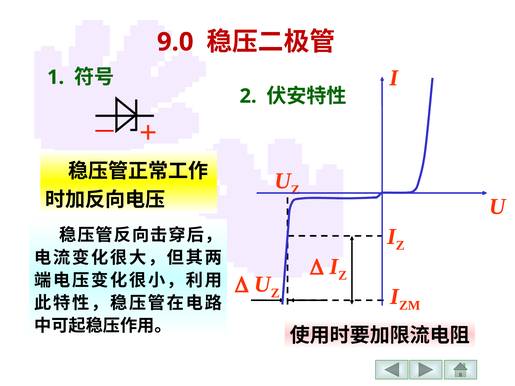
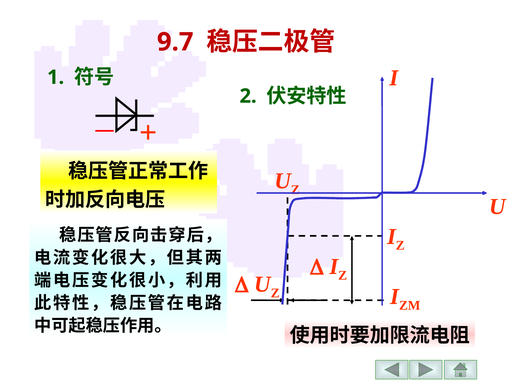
9.0: 9.0 -> 9.7 (175, 42)
